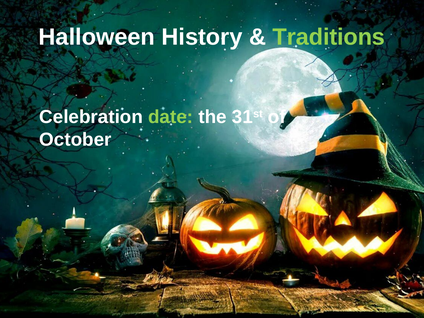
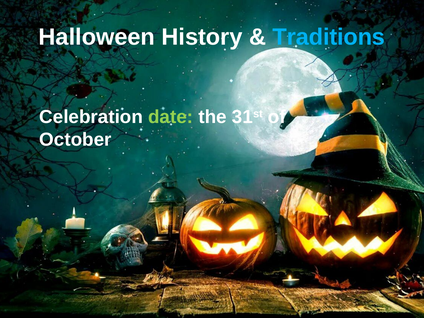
Traditions colour: light green -> light blue (329, 37)
